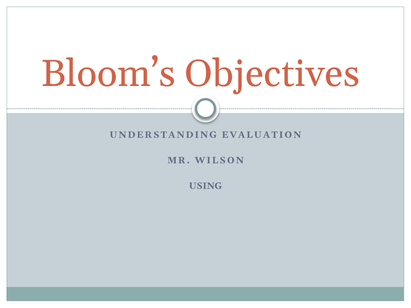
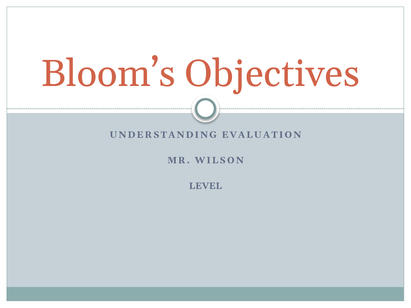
USING: USING -> LEVEL (205, 186)
